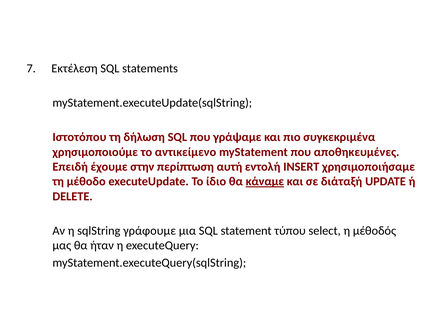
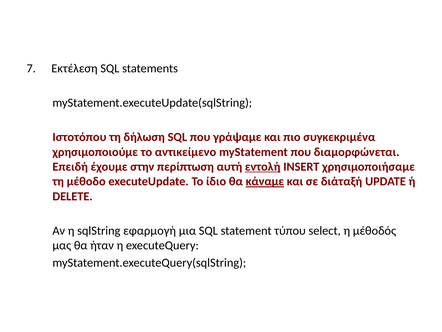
αποθηκευμένες: αποθηκευμένες -> διαμορφώνεται (357, 152)
εντολή underline: none -> present (263, 167)
γράφουμε: γράφουμε -> εφαρμογή (150, 230)
